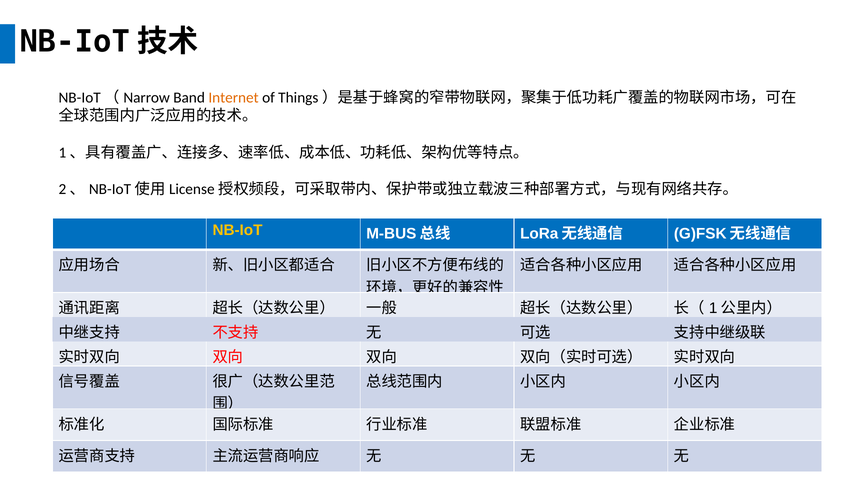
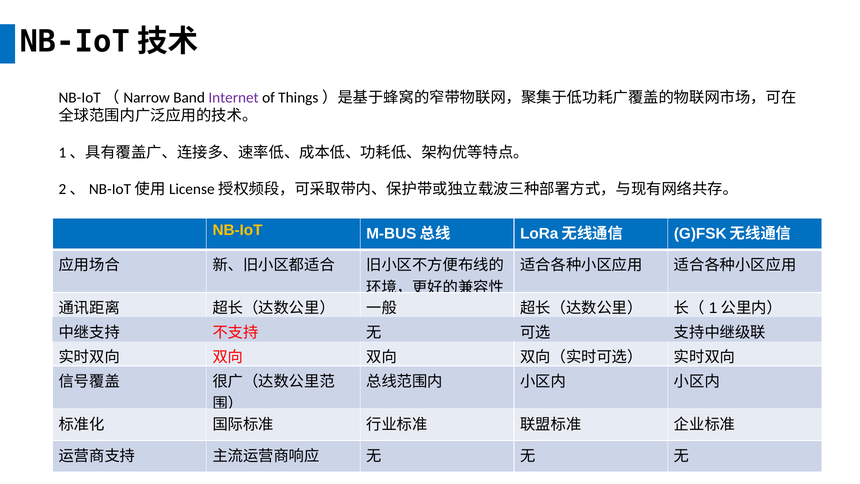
Internet colour: orange -> purple (234, 97)
